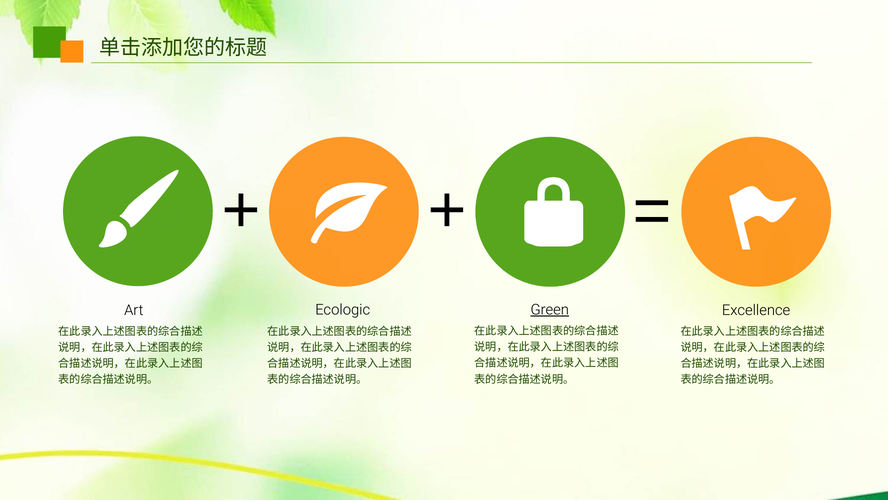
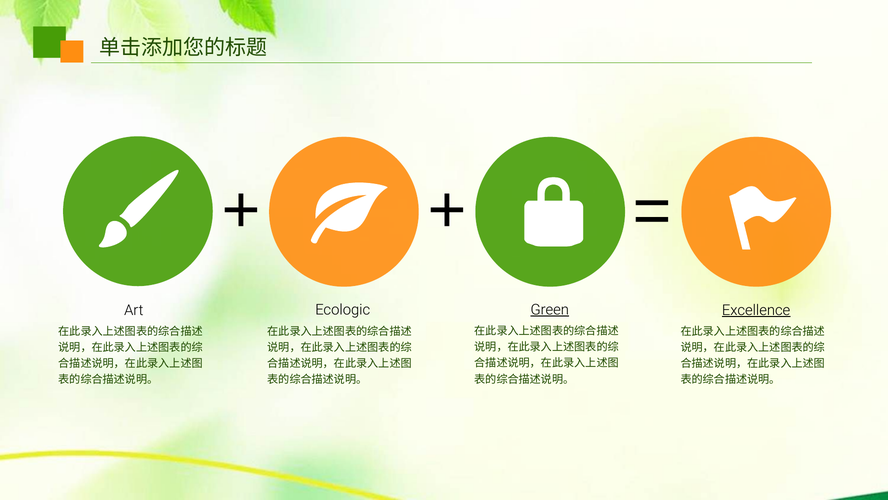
Excellence underline: none -> present (756, 310)
